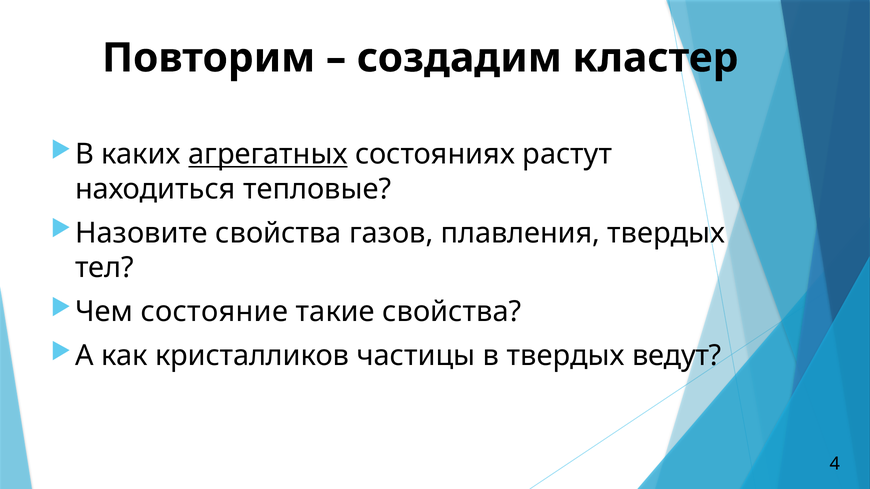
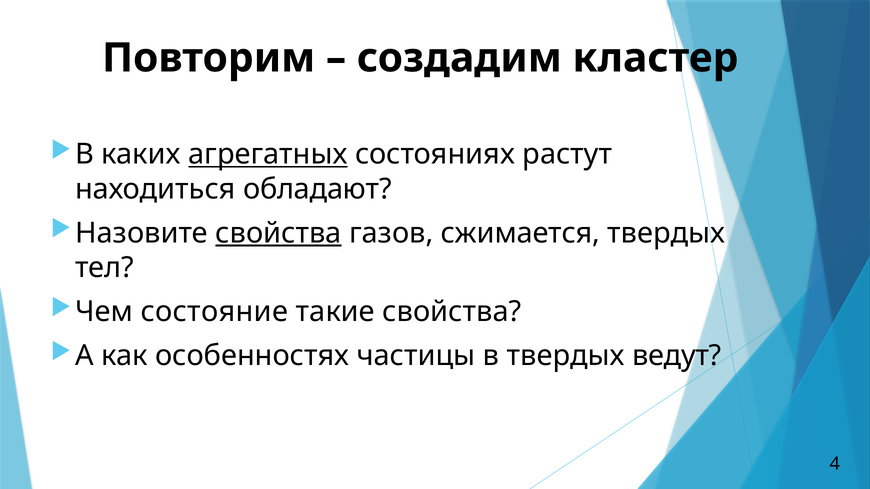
тепловые: тепловые -> обладают (317, 189)
свойства underline: none -> present (278, 233)
плавления: плавления -> сжимается (521, 233)
кристалликов: кристалликов -> особенностях (252, 356)
